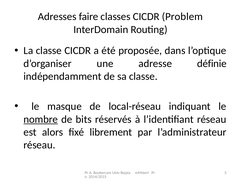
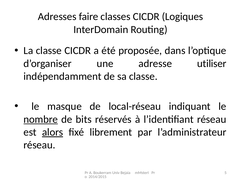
Problem: Problem -> Logiques (182, 17)
définie: définie -> utiliser (212, 63)
alors underline: none -> present (53, 132)
